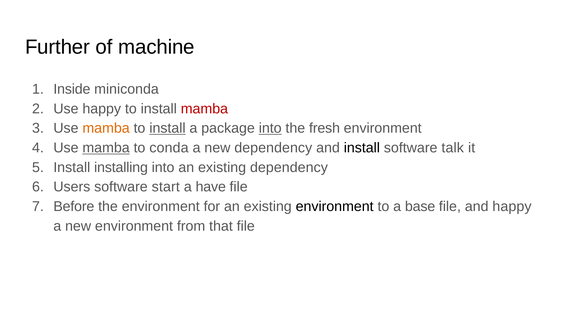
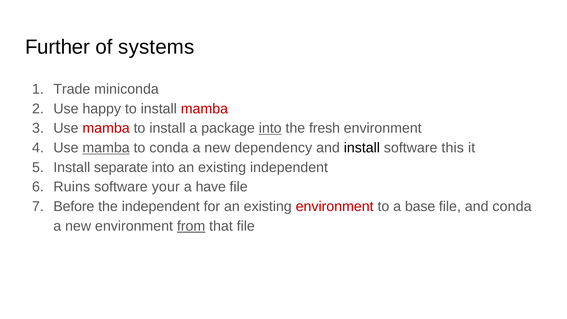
machine: machine -> systems (156, 47)
Inside: Inside -> Trade (72, 89)
mamba colour: orange -> red (106, 128)
install underline: present -> none (167, 128)
talk: talk -> this (453, 148)
installing: installing -> separate (121, 167)
existing dependency: dependency -> independent (289, 167)
Users: Users -> Ruins (72, 187)
start: start -> your (166, 187)
the environment: environment -> independent (161, 206)
environment colour: black -> red (335, 206)
and happy: happy -> conda (512, 206)
from underline: none -> present (191, 226)
